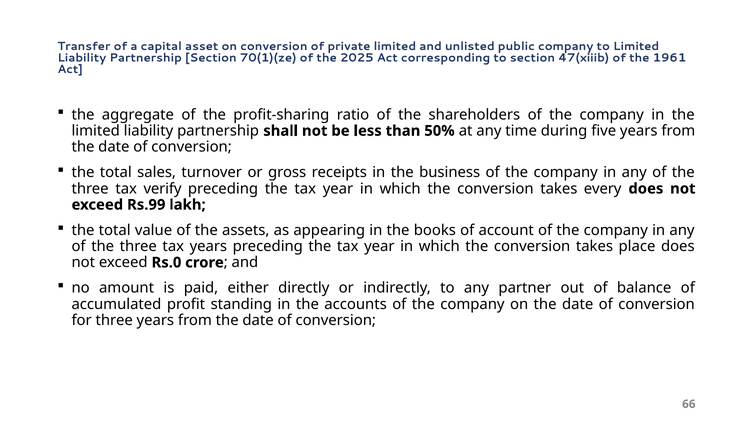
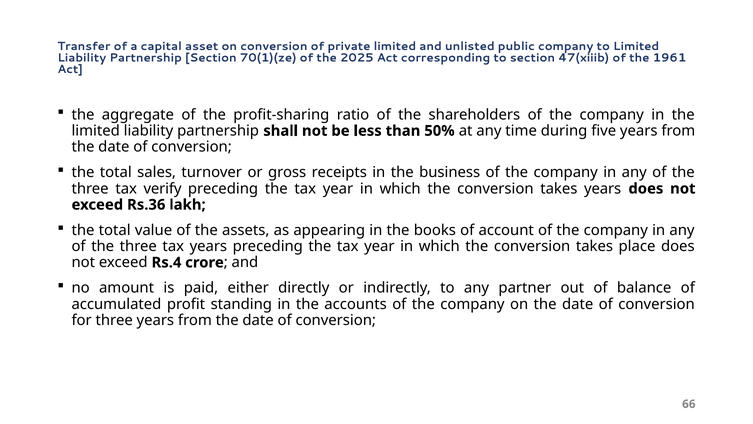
takes every: every -> years (603, 188)
Rs.99: Rs.99 -> Rs.36 (146, 205)
Rs.0: Rs.0 -> Rs.4 (166, 262)
